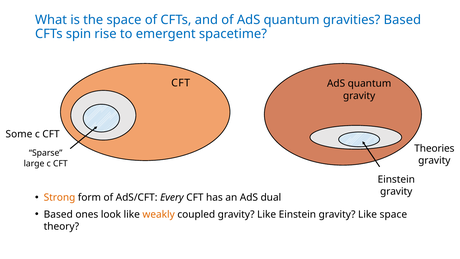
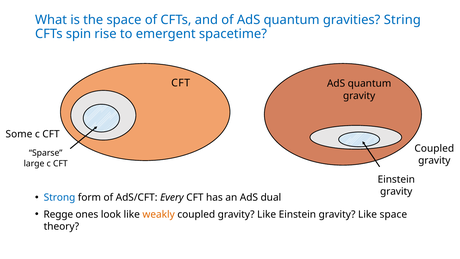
gravities Based: Based -> String (402, 20)
Theories: Theories -> Coupled (434, 148)
Strong colour: orange -> blue (60, 197)
Based: Based -> Regge (58, 214)
